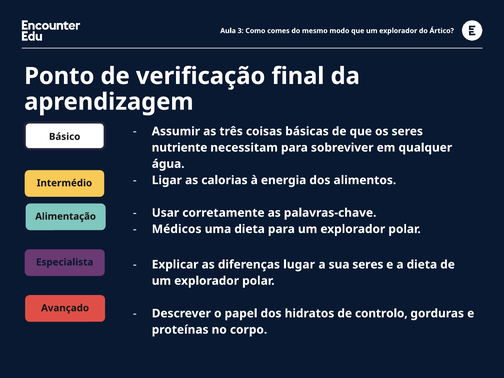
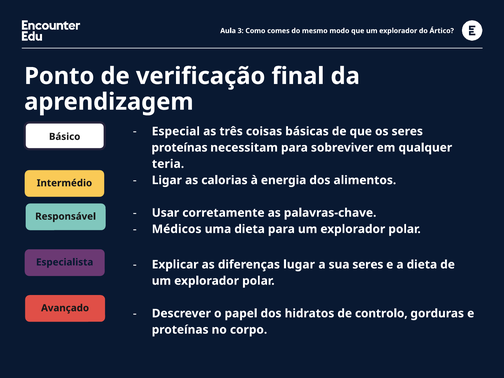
Assumir: Assumir -> Especial (176, 131)
nutriente: nutriente -> proteínas (180, 148)
água: água -> teria (168, 164)
Alimentação: Alimentação -> Responsável (66, 216)
